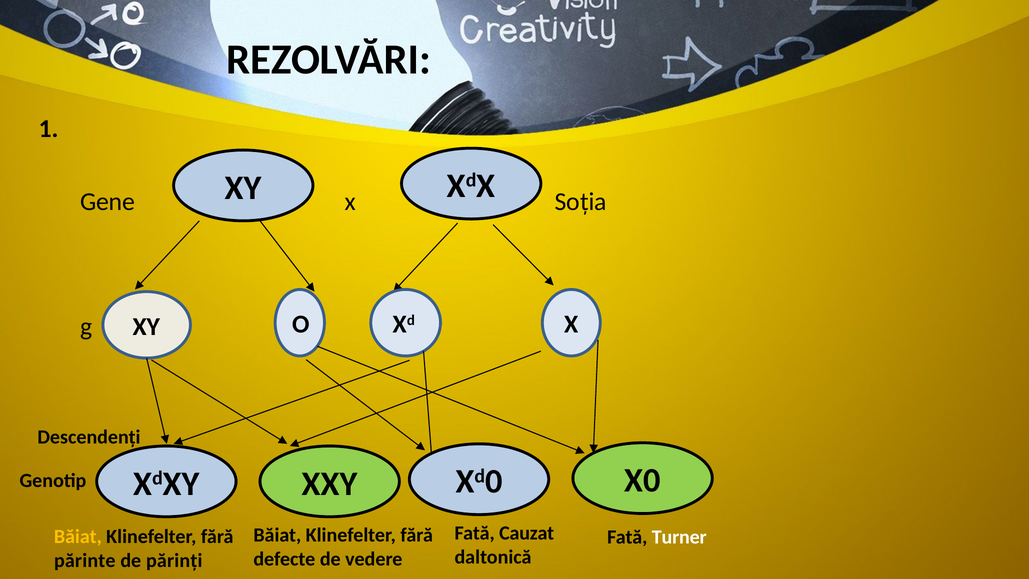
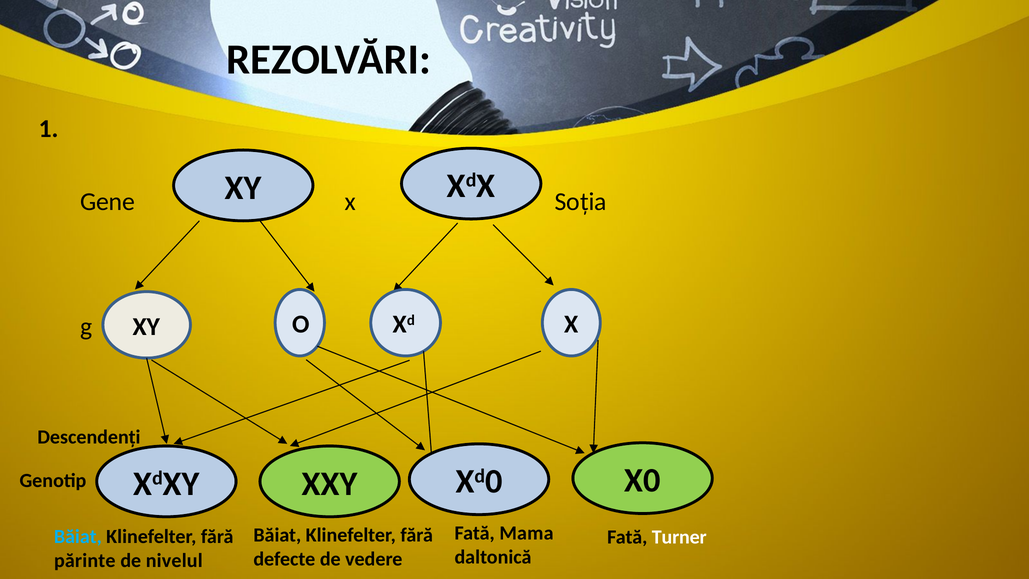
Cauzat: Cauzat -> Mama (526, 533)
Băiat colour: yellow -> light blue (78, 537)
părinți: părinți -> nivelul (174, 561)
